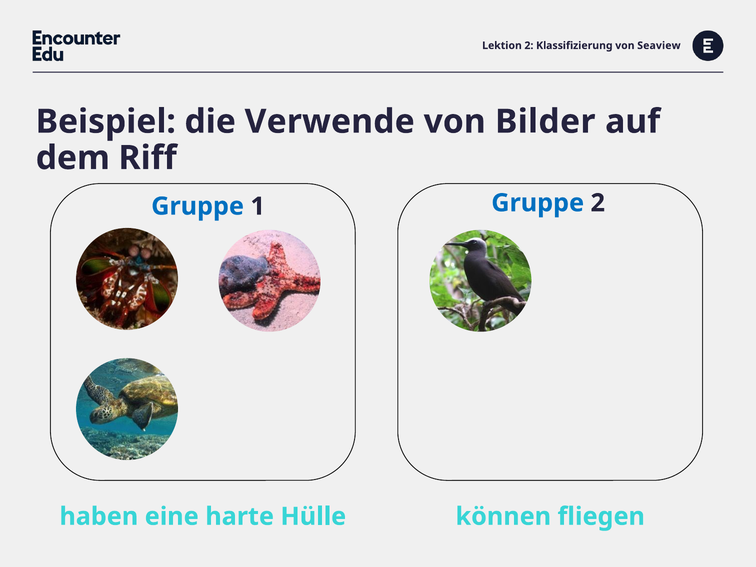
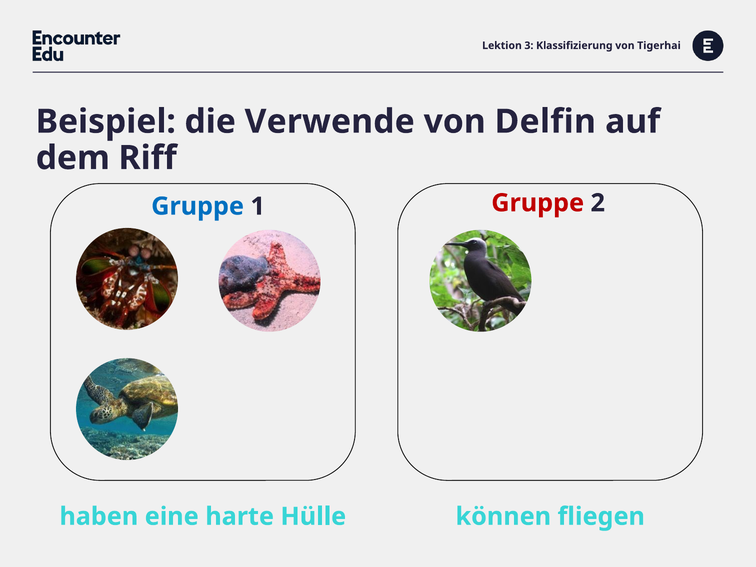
Lektion 2: 2 -> 3 (529, 46)
Seaview: Seaview -> Tigerhai (659, 46)
Bilder: Bilder -> Delfin (545, 122)
Gruppe colour: blue -> red (538, 203)
